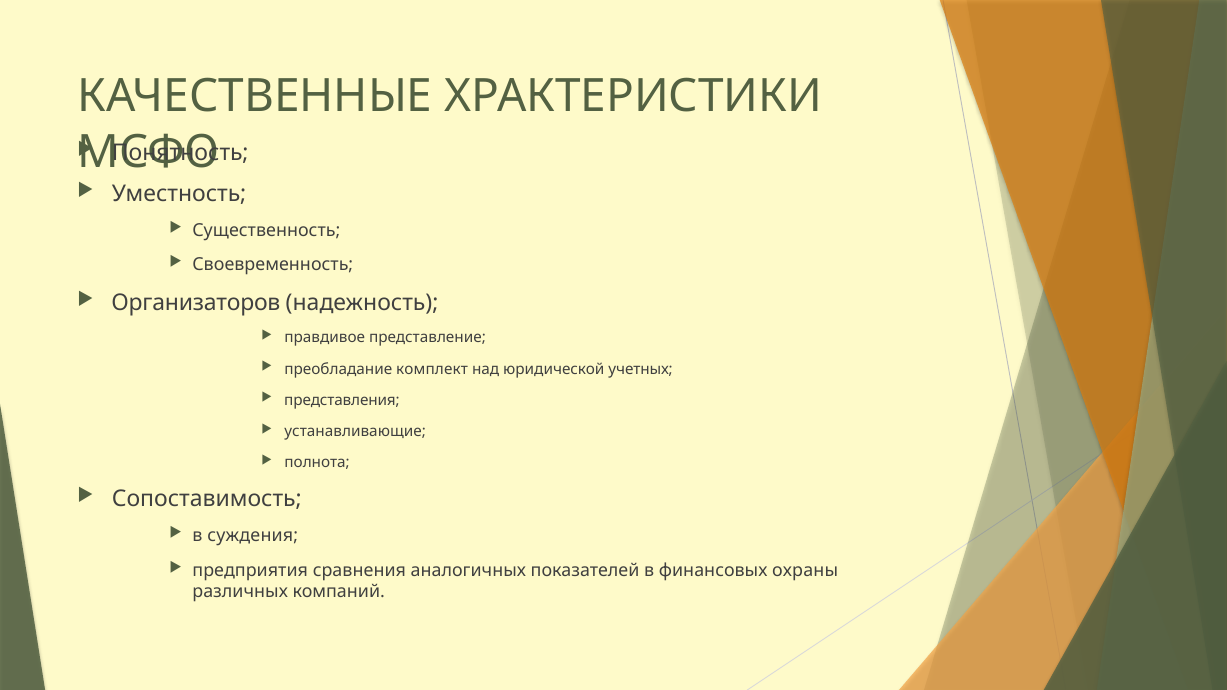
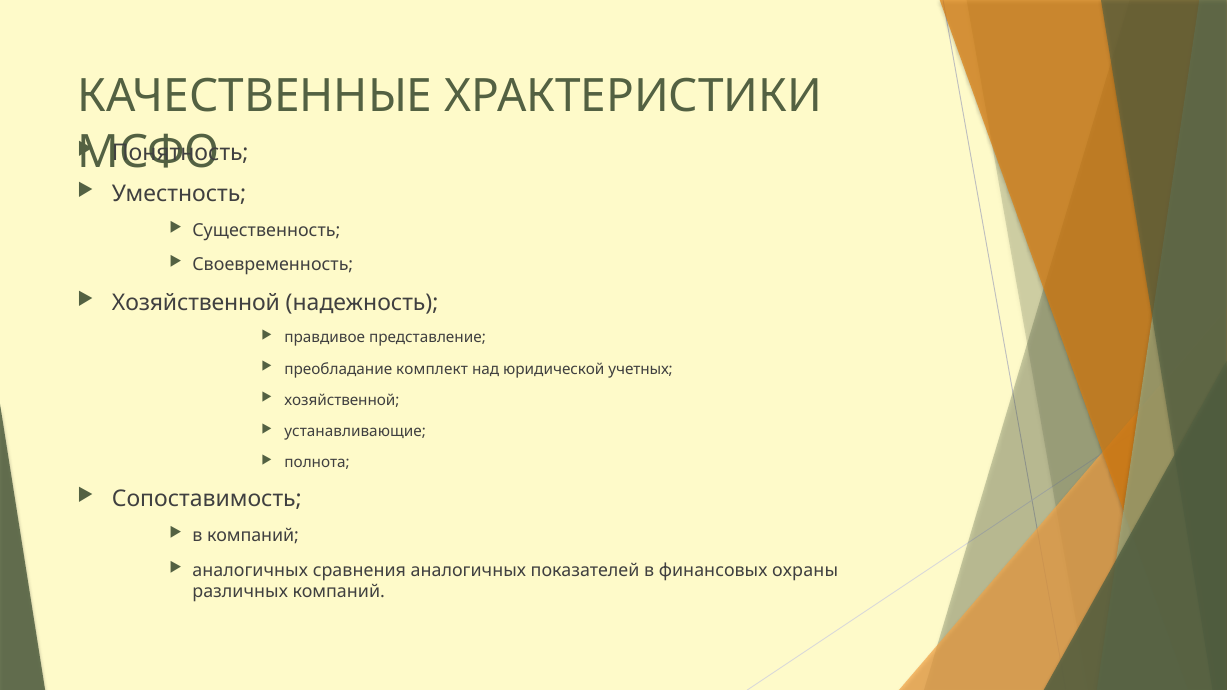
Организаторов: Организаторов -> Хозяйственной (196, 303)
представления: представления -> хозяйственной (342, 400)
в суждения: суждения -> компаний (253, 536)
предприятия: предприятия -> аналогичных (250, 570)
